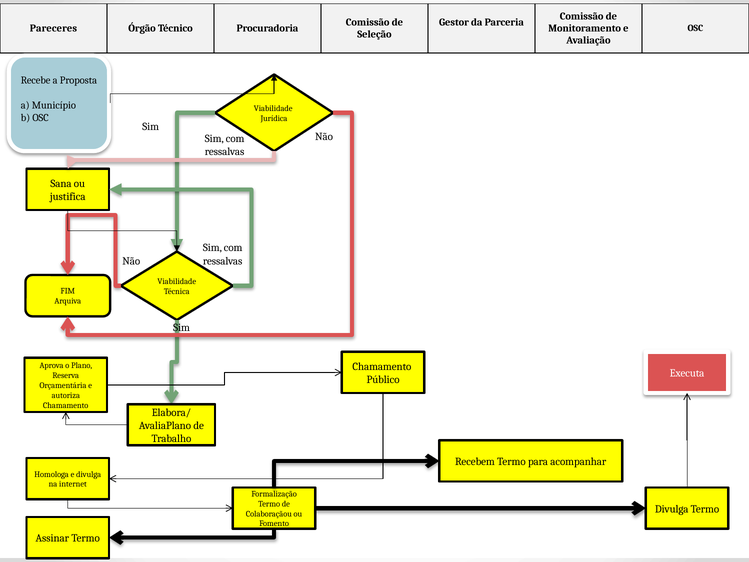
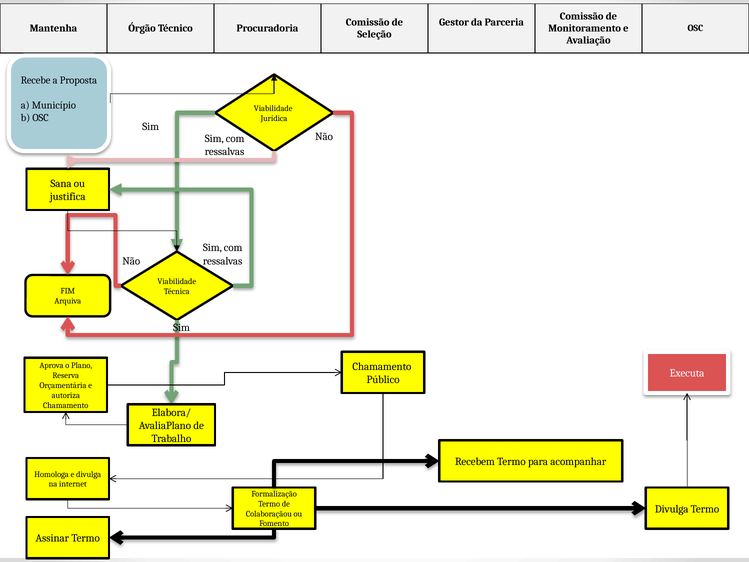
Pareceres: Pareceres -> Mantenha (54, 28)
